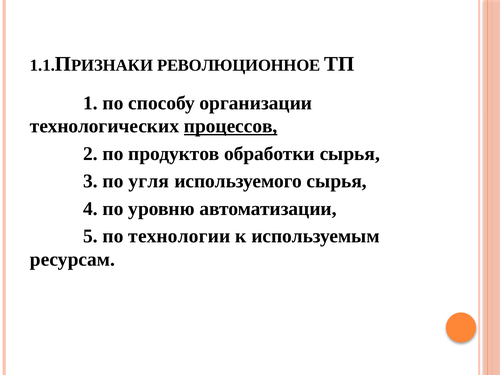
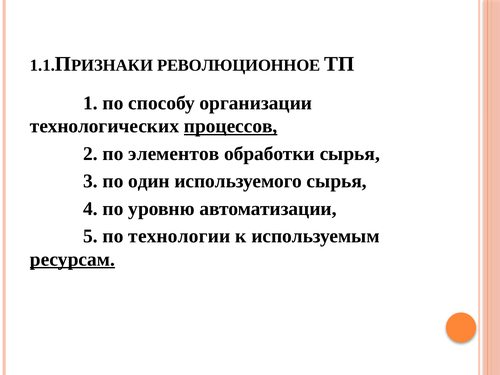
продуктов: продуктов -> элементов (174, 154)
угля: угля -> один (149, 181)
ресурсам underline: none -> present (72, 259)
